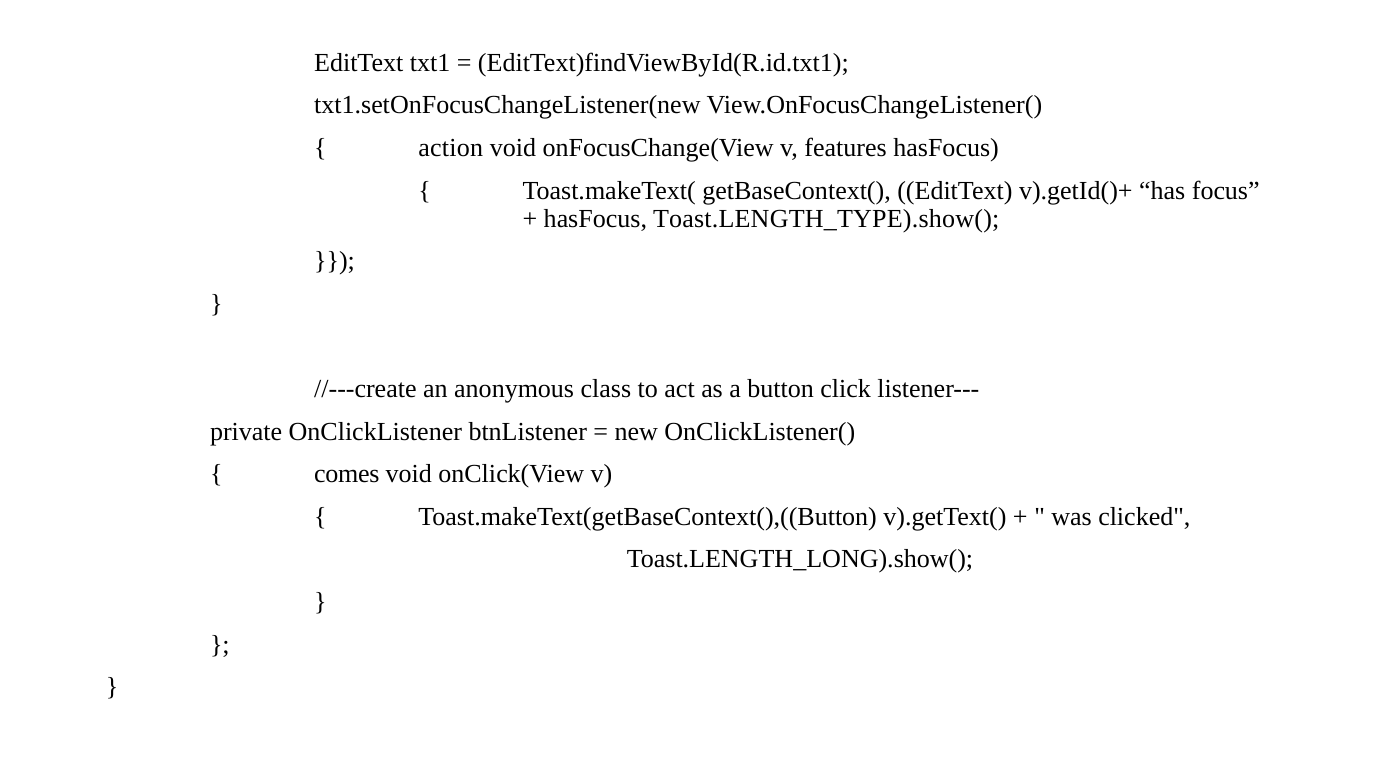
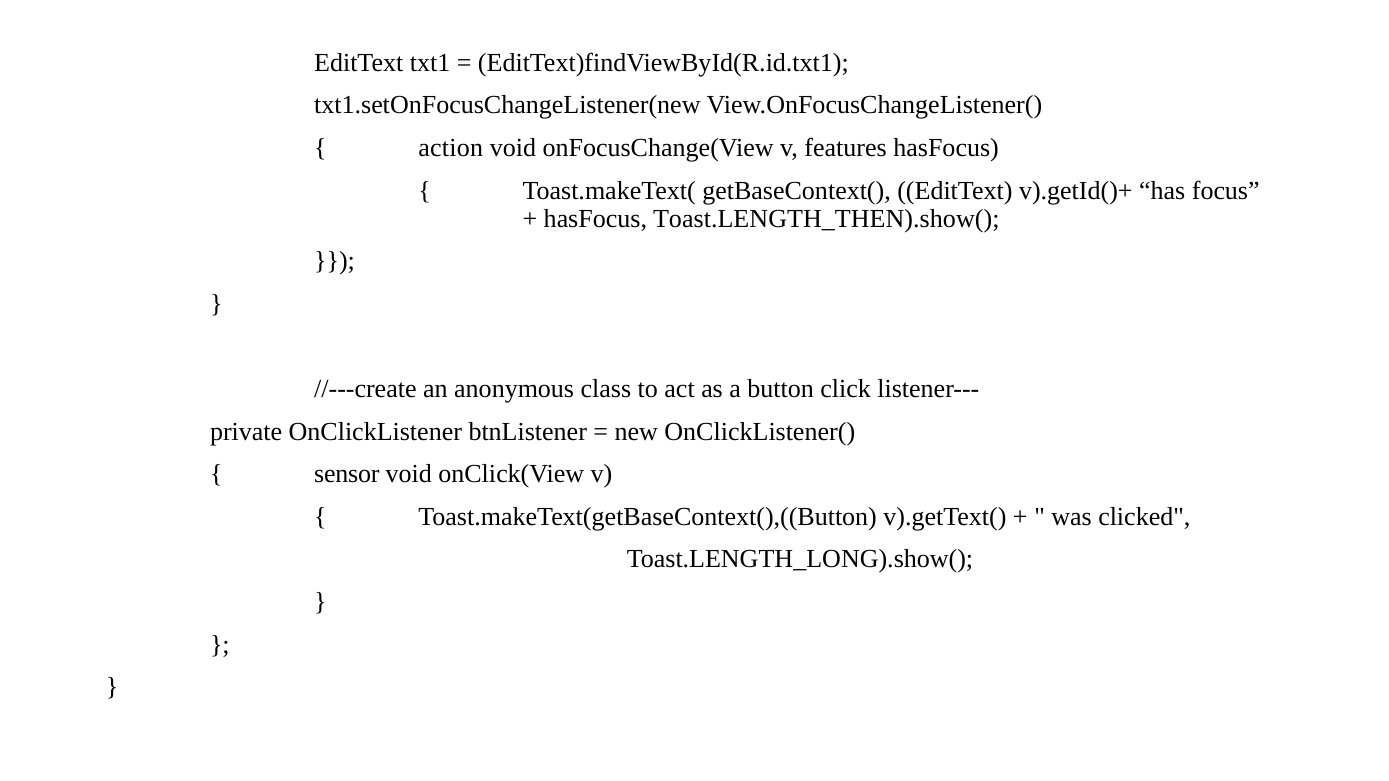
Toast.LENGTH_TYPE).show(: Toast.LENGTH_TYPE).show( -> Toast.LENGTH_THEN).show( (826, 219)
comes: comes -> sensor (347, 474)
